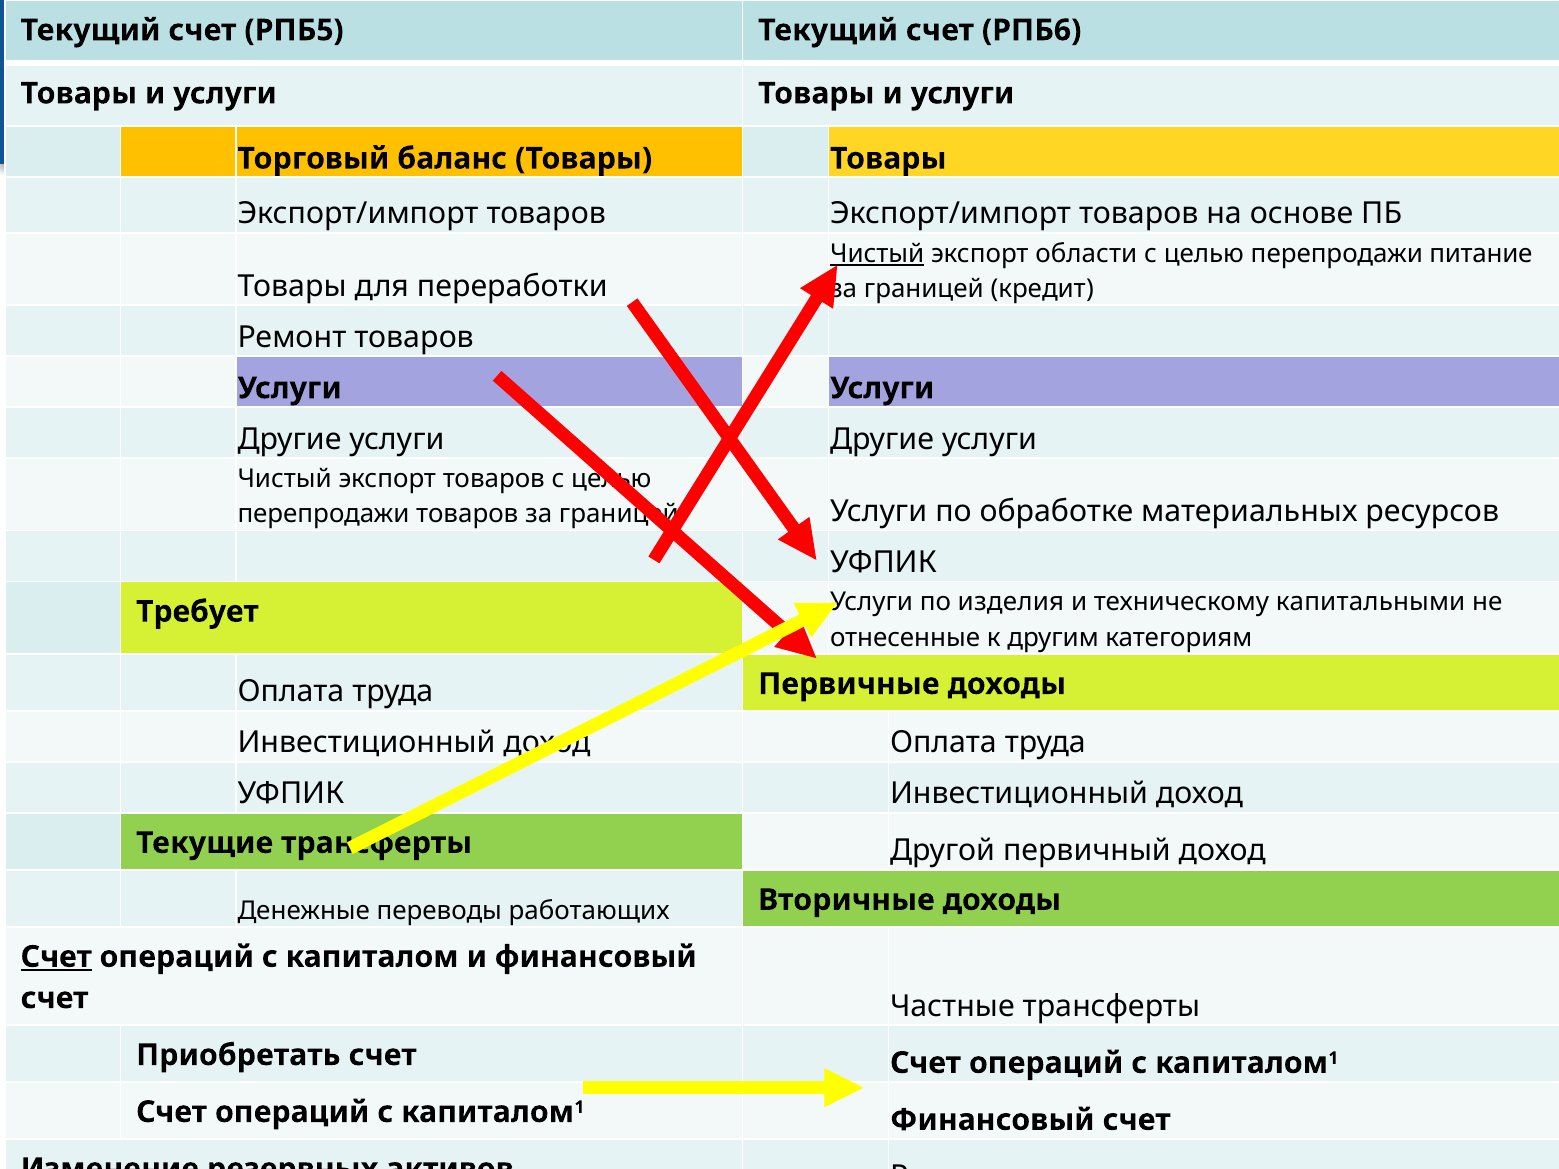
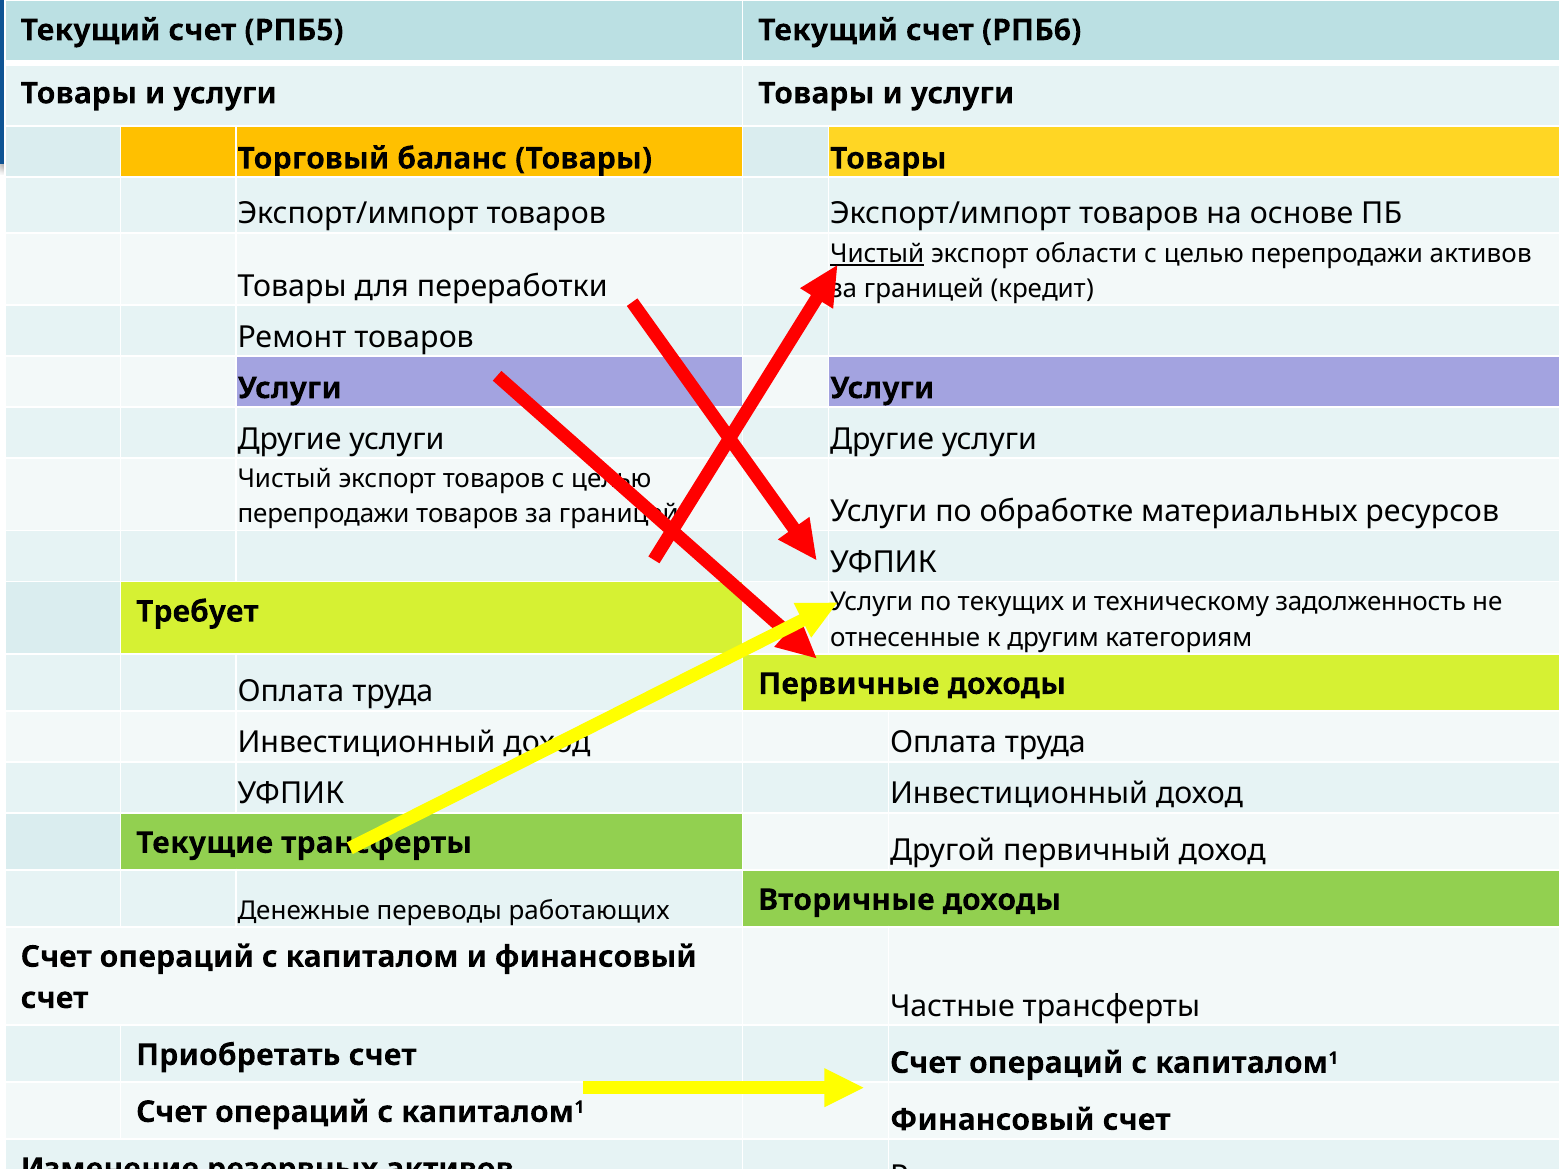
перепродажи питание: питание -> активов (1481, 254)
изделия: изделия -> текущих (1011, 602)
капитальными: капитальными -> задолженность (1371, 602)
Счет underline: present -> none (56, 957)
